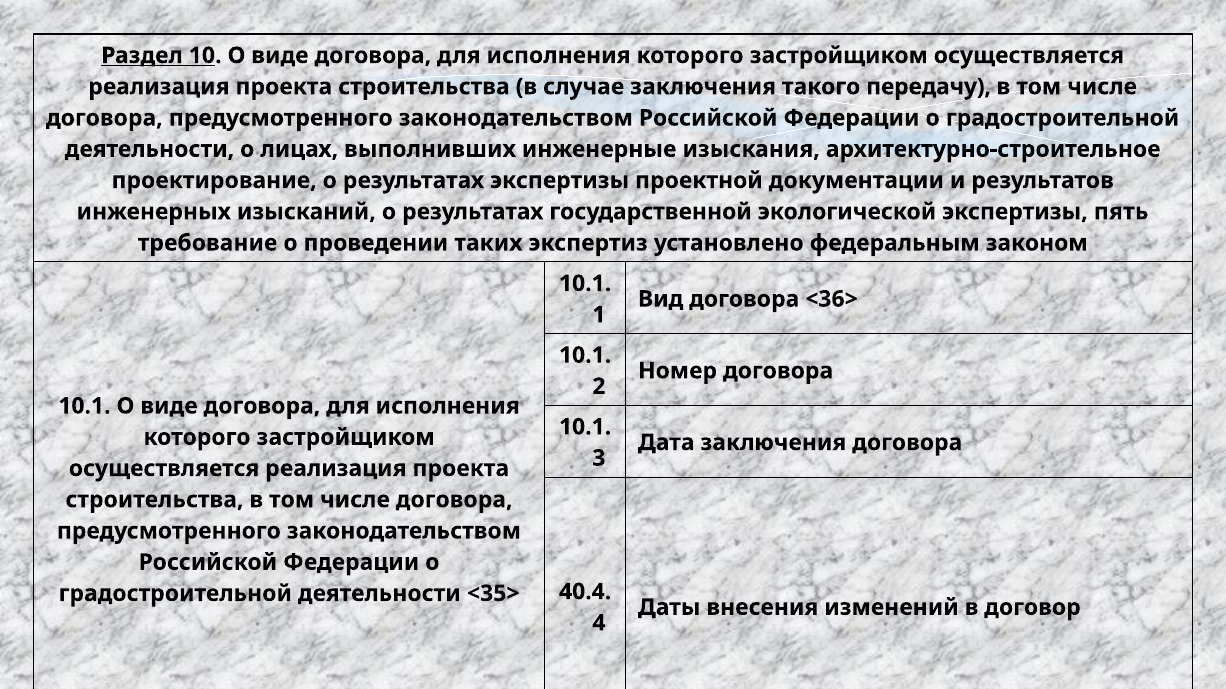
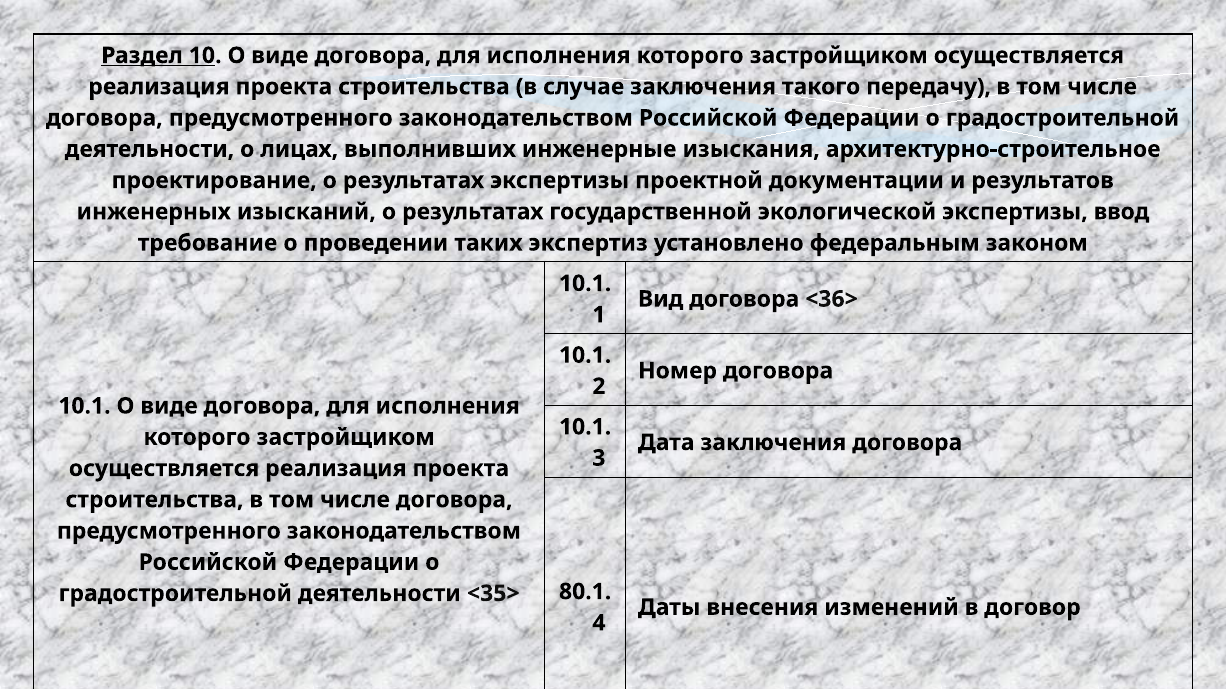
пять: пять -> ввод (1121, 212)
40.4: 40.4 -> 80.1 (585, 592)
